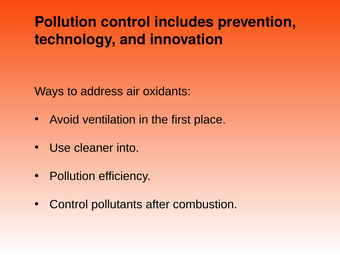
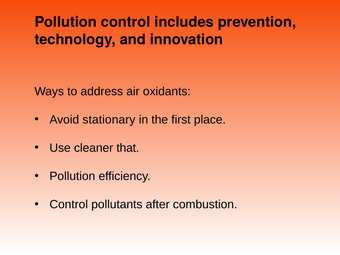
ventilation: ventilation -> stationary (109, 120)
into: into -> that (128, 148)
